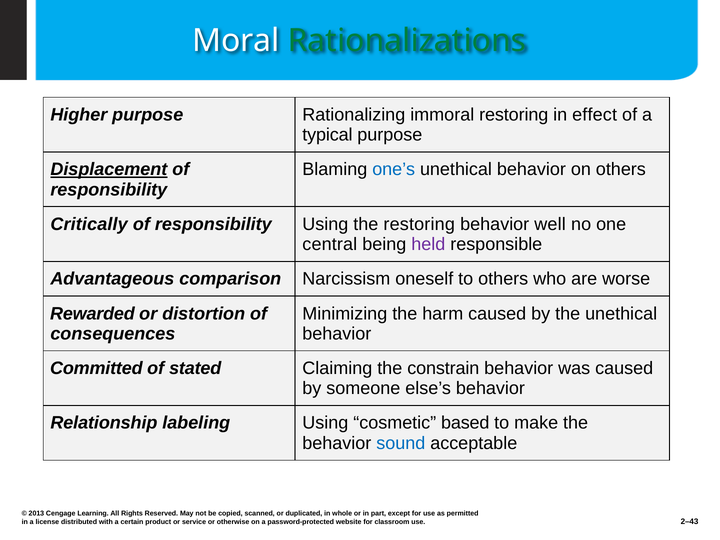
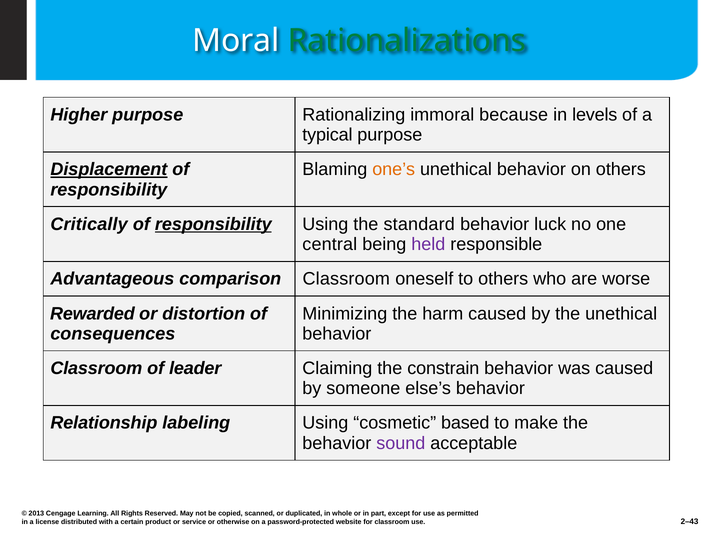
immoral restoring: restoring -> because (514, 115)
effect: effect -> levels (595, 115)
one’s colour: blue -> orange (394, 170)
responsibility underline: none -> present (213, 224)
the restoring: restoring -> standard (419, 224)
well: well -> luck (550, 224)
comparison Narcissism: Narcissism -> Classroom (346, 279)
Committed: Committed -> Classroom (96, 368)
stated: stated -> leader (195, 368)
sound colour: blue -> purple (401, 443)
